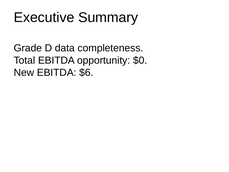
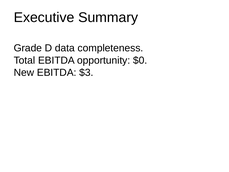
$6: $6 -> $3 (86, 72)
